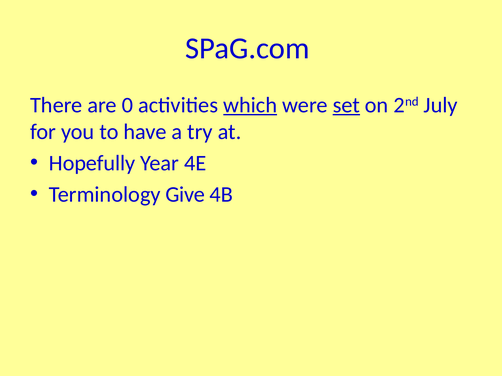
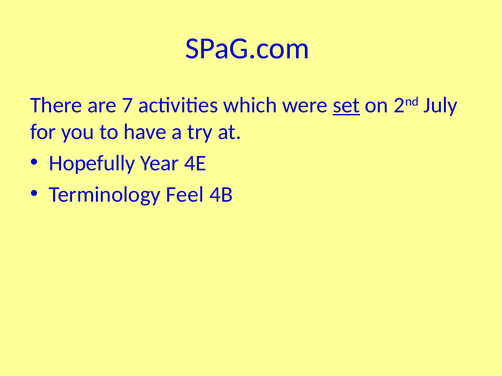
0: 0 -> 7 (127, 105)
which underline: present -> none (250, 105)
Give: Give -> Feel (185, 195)
